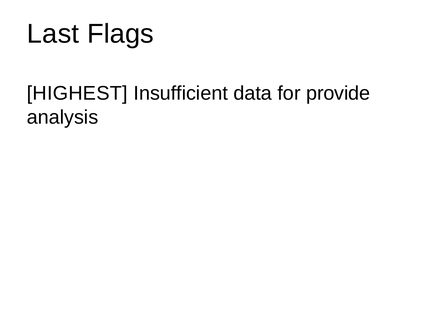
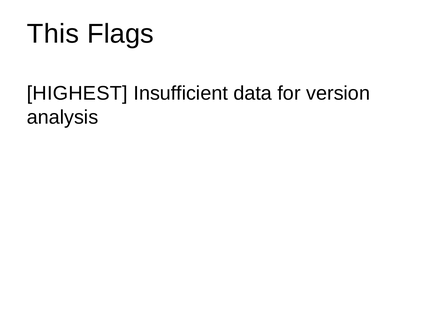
Last: Last -> This (53, 34)
provide: provide -> version (338, 94)
